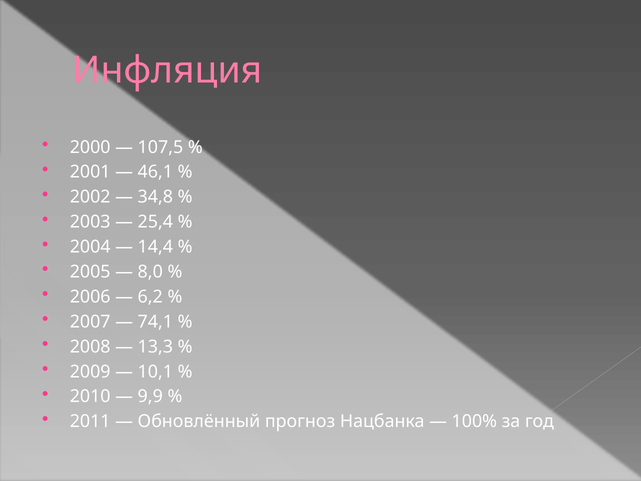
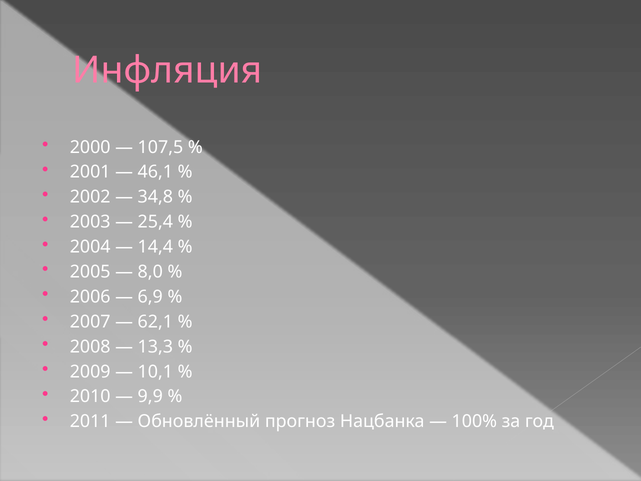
6,2: 6,2 -> 6,9 (150, 297)
74,1: 74,1 -> 62,1 (155, 322)
